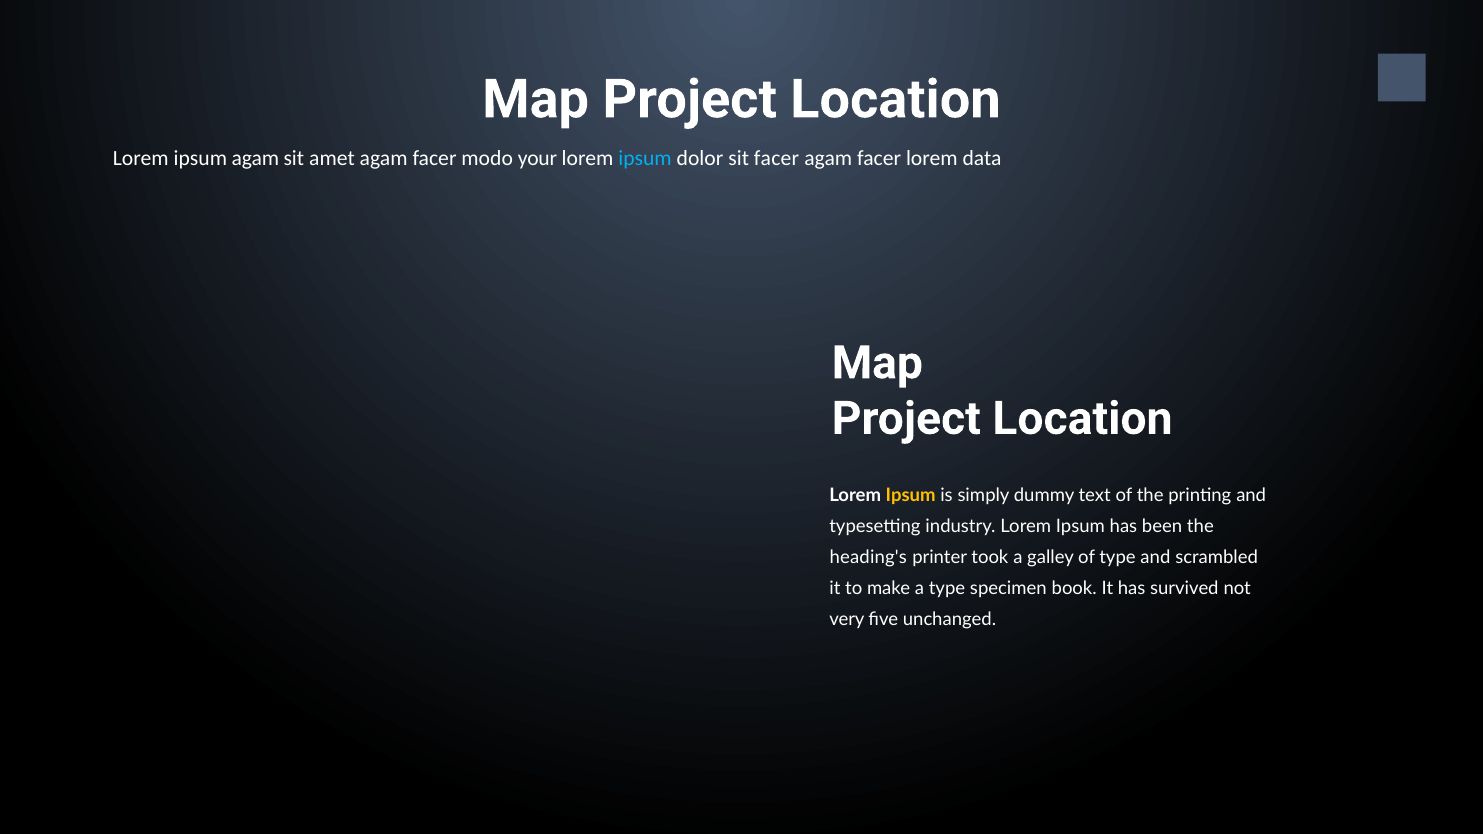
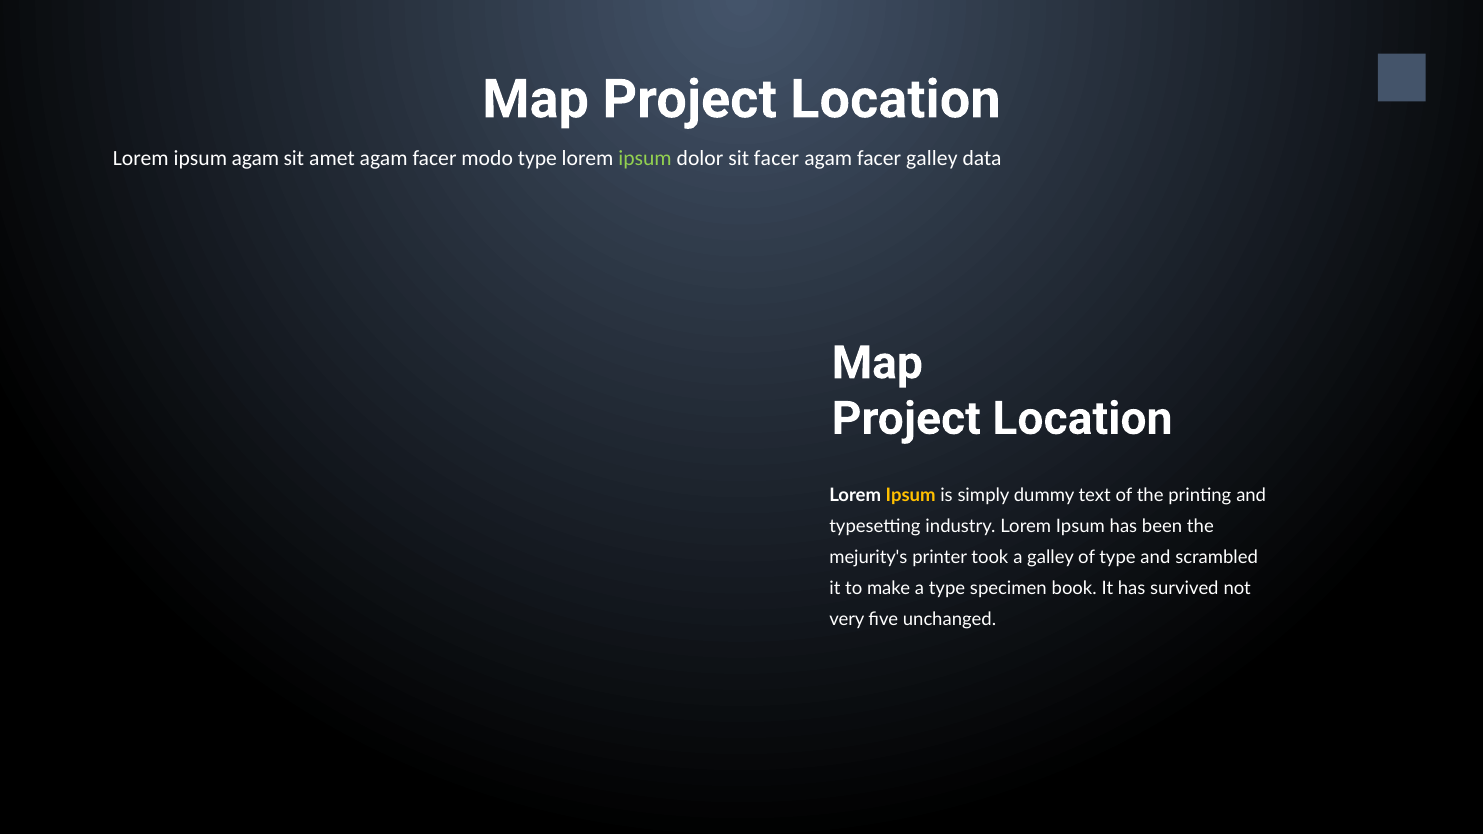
modo your: your -> type (537, 158)
ipsum colour: light blue -> light green (645, 158)
facer lorem: lorem -> galley (932, 158)
heading's: heading's -> mejurity's (868, 558)
